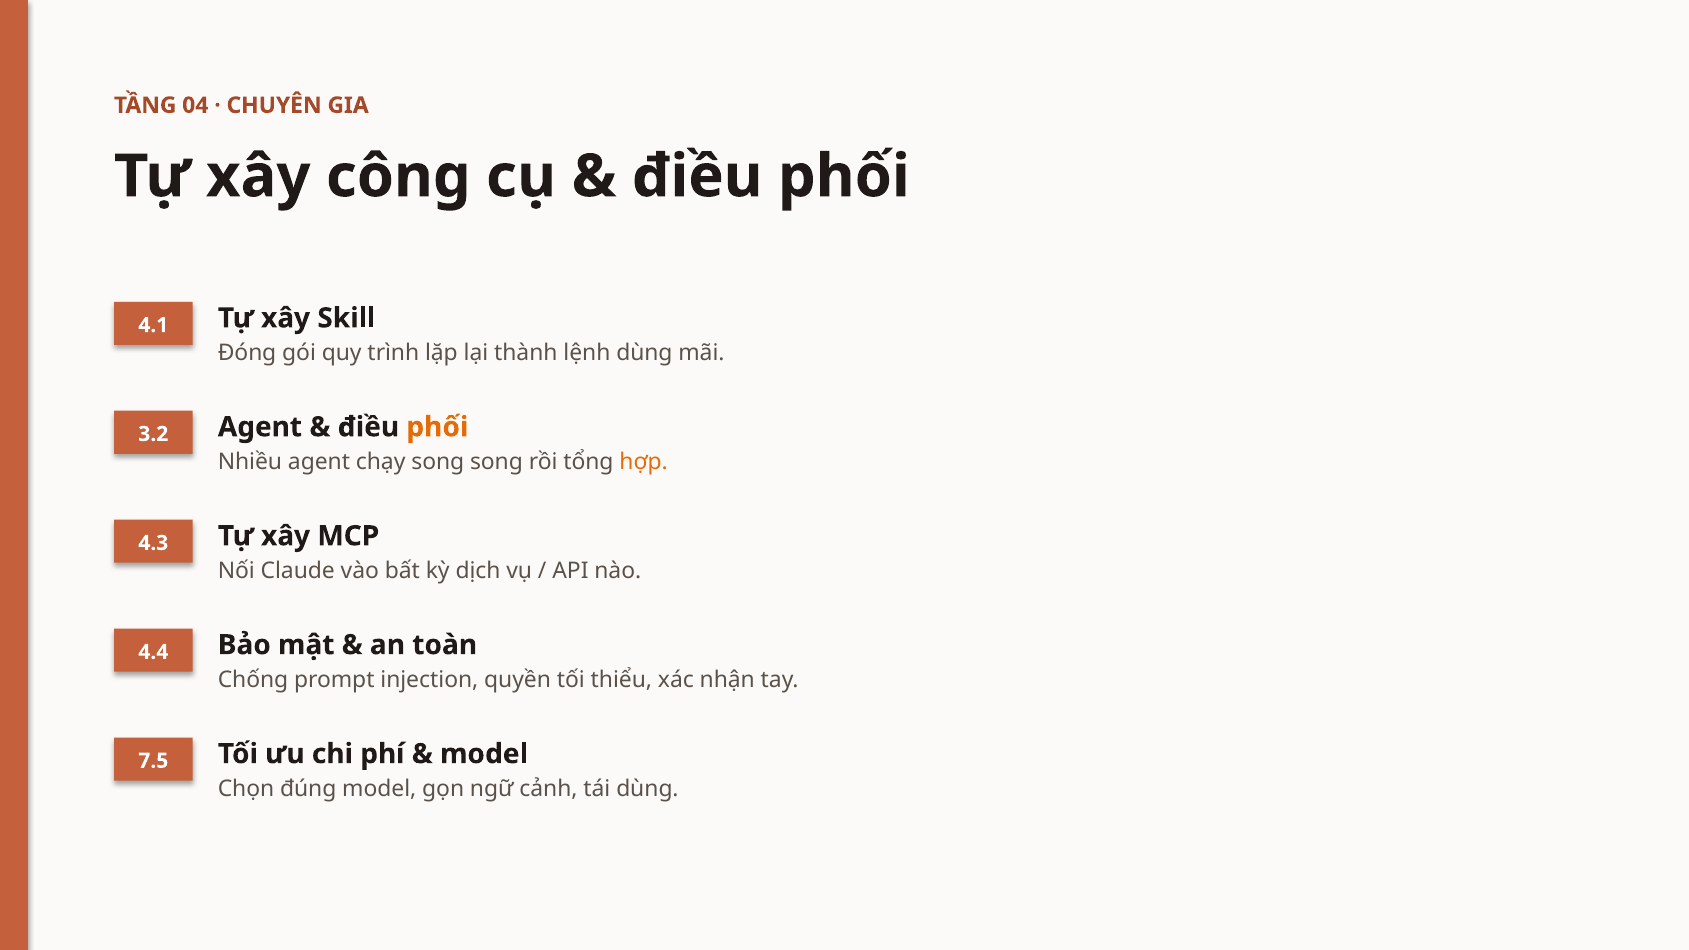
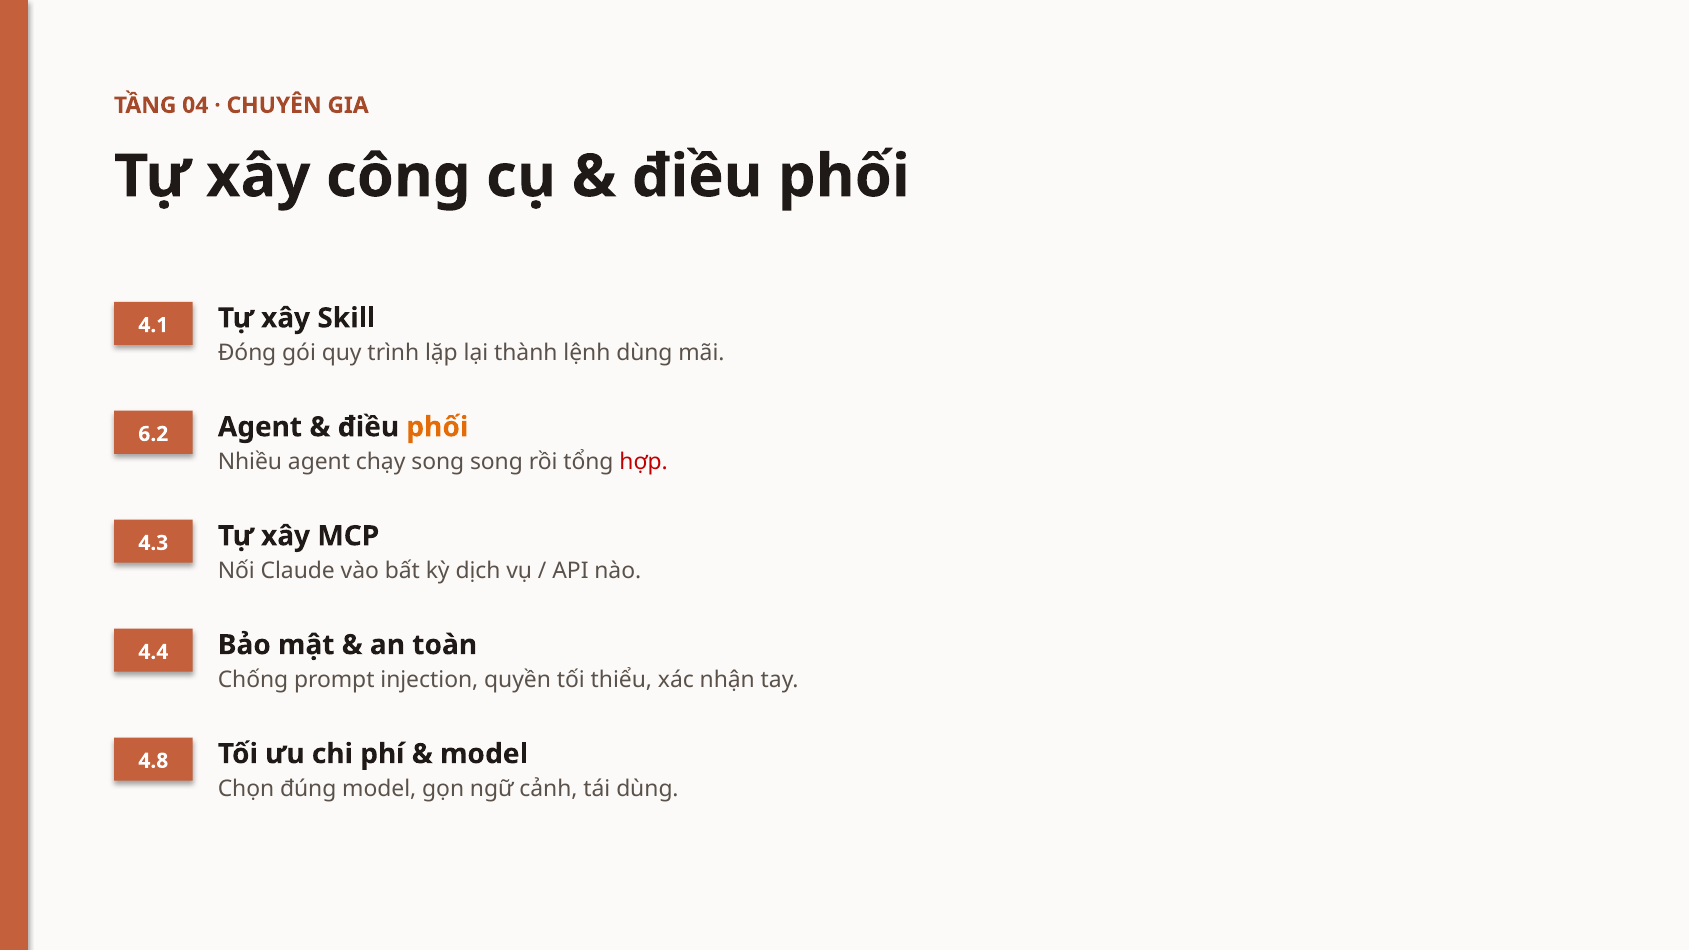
3.2: 3.2 -> 6.2 (153, 434)
hợp colour: orange -> red (644, 462)
7.5: 7.5 -> 4.8 (153, 761)
